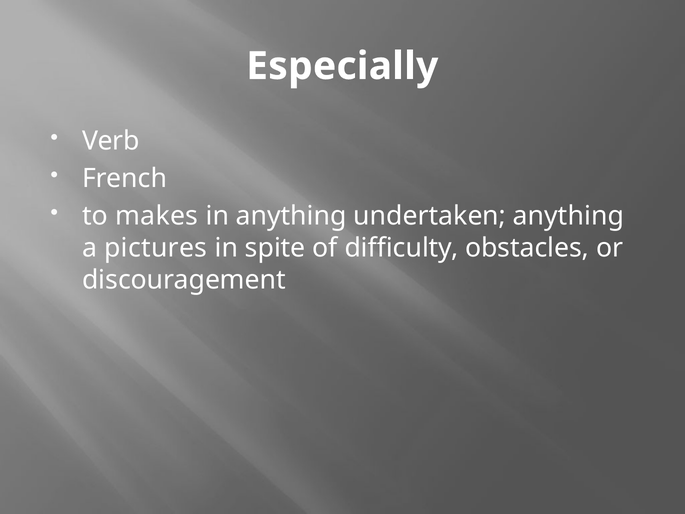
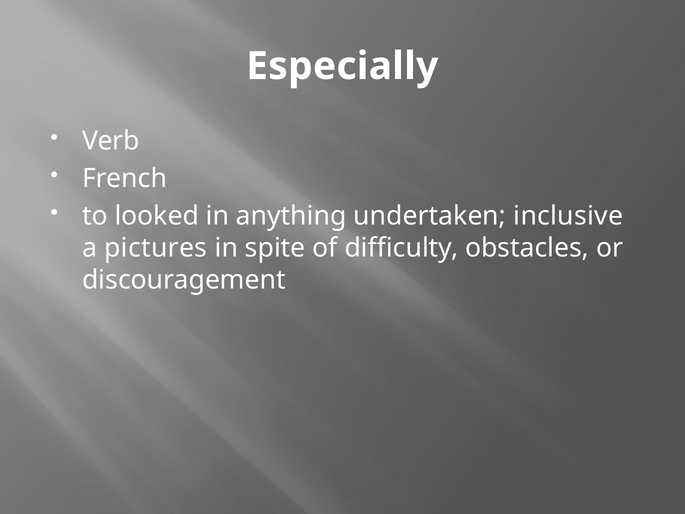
makes: makes -> looked (157, 216)
undertaken anything: anything -> inclusive (568, 216)
